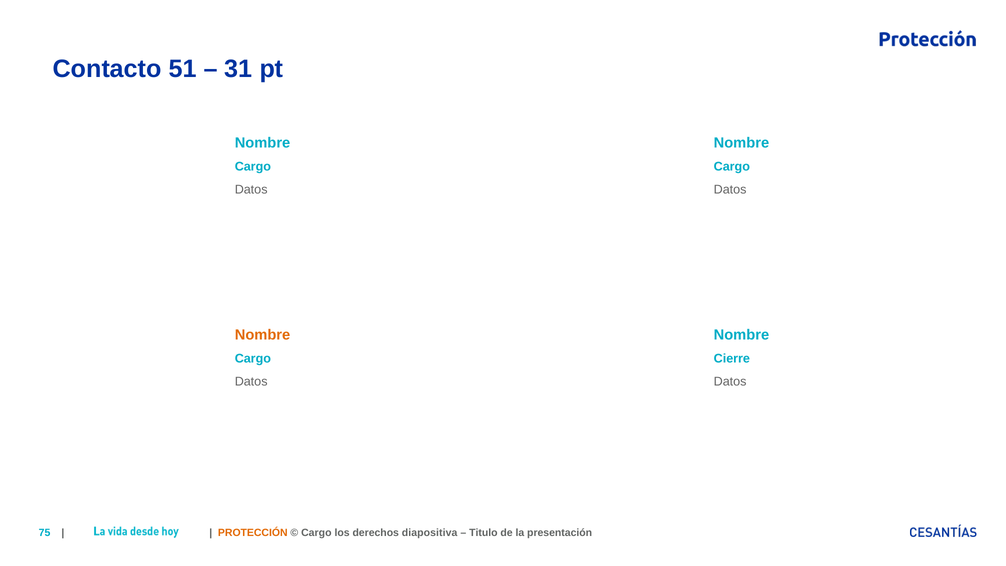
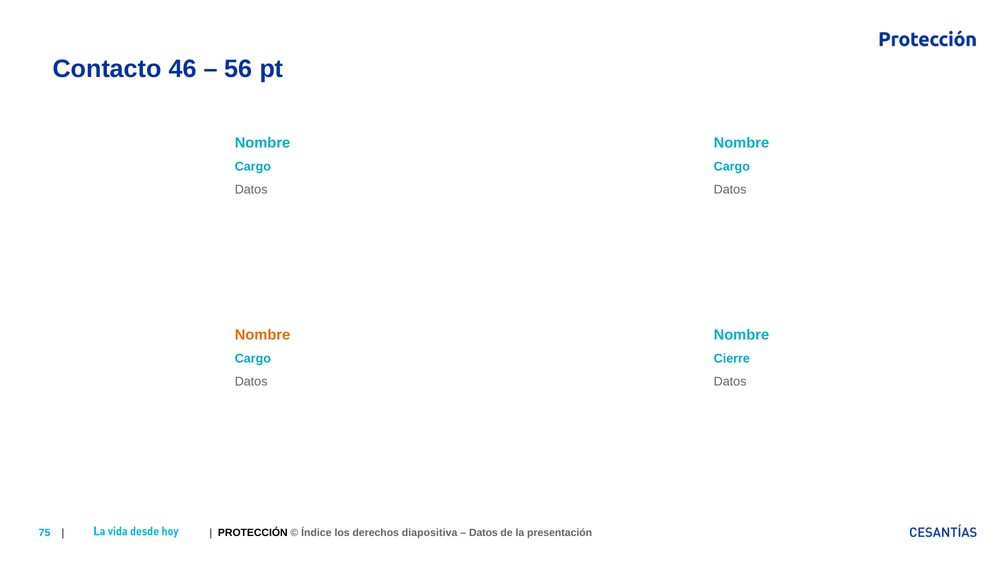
51: 51 -> 46 (183, 69)
31: 31 -> 56 (238, 69)
PROTECCIÓN colour: orange -> black (253, 533)
Cargo: Cargo -> Índice (316, 533)
Titulo: Titulo -> Datos (483, 533)
